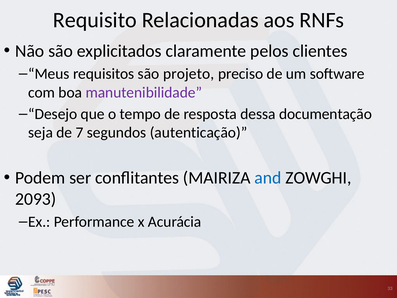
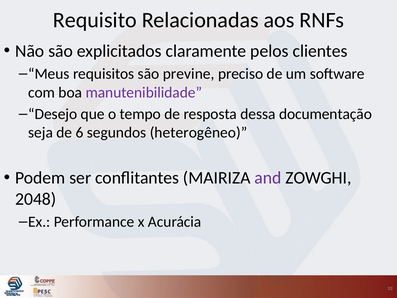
projeto: projeto -> previne (189, 74)
7: 7 -> 6 (80, 133)
autenticação: autenticação -> heterogêneo (199, 133)
and colour: blue -> purple (268, 178)
2093: 2093 -> 2048 (36, 199)
